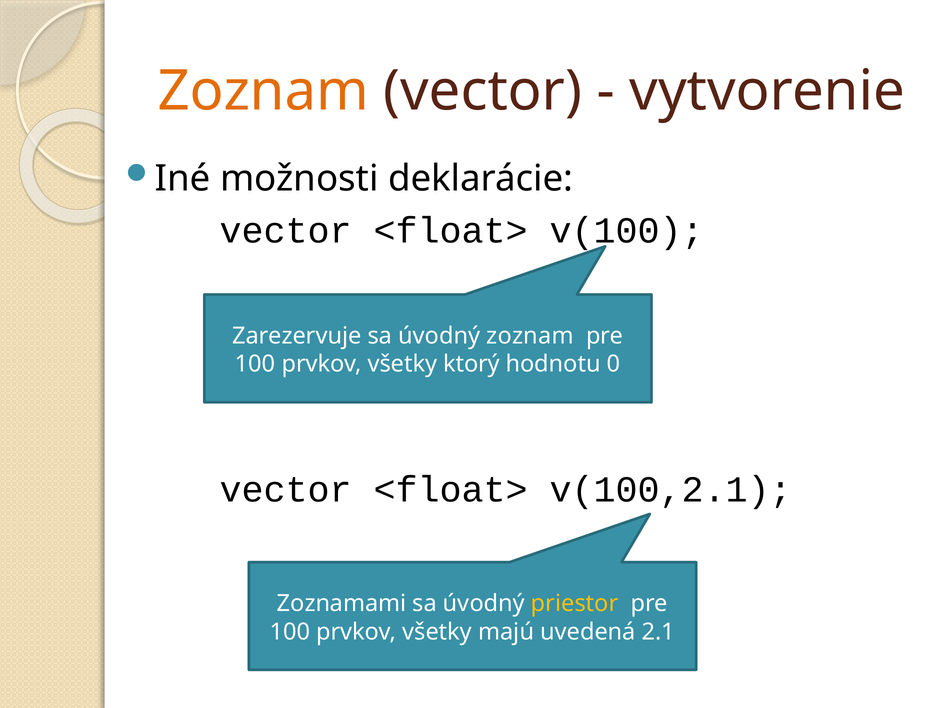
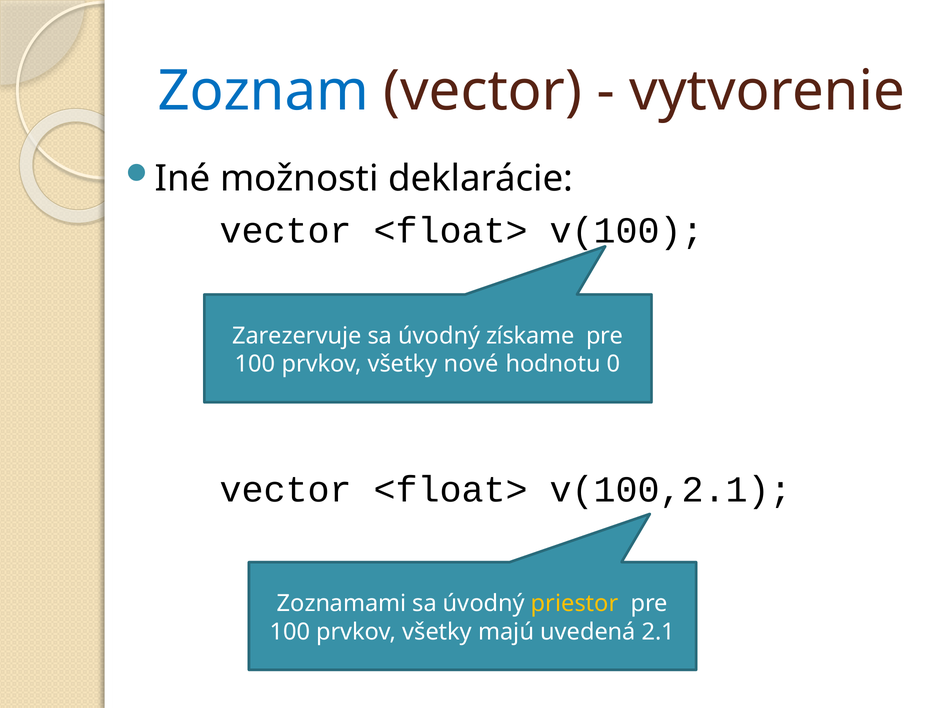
Zoznam colour: orange -> blue (263, 91)
úvodný zoznam: zoznam -> získame (530, 336)
ktorý: ktorý -> nové (471, 364)
